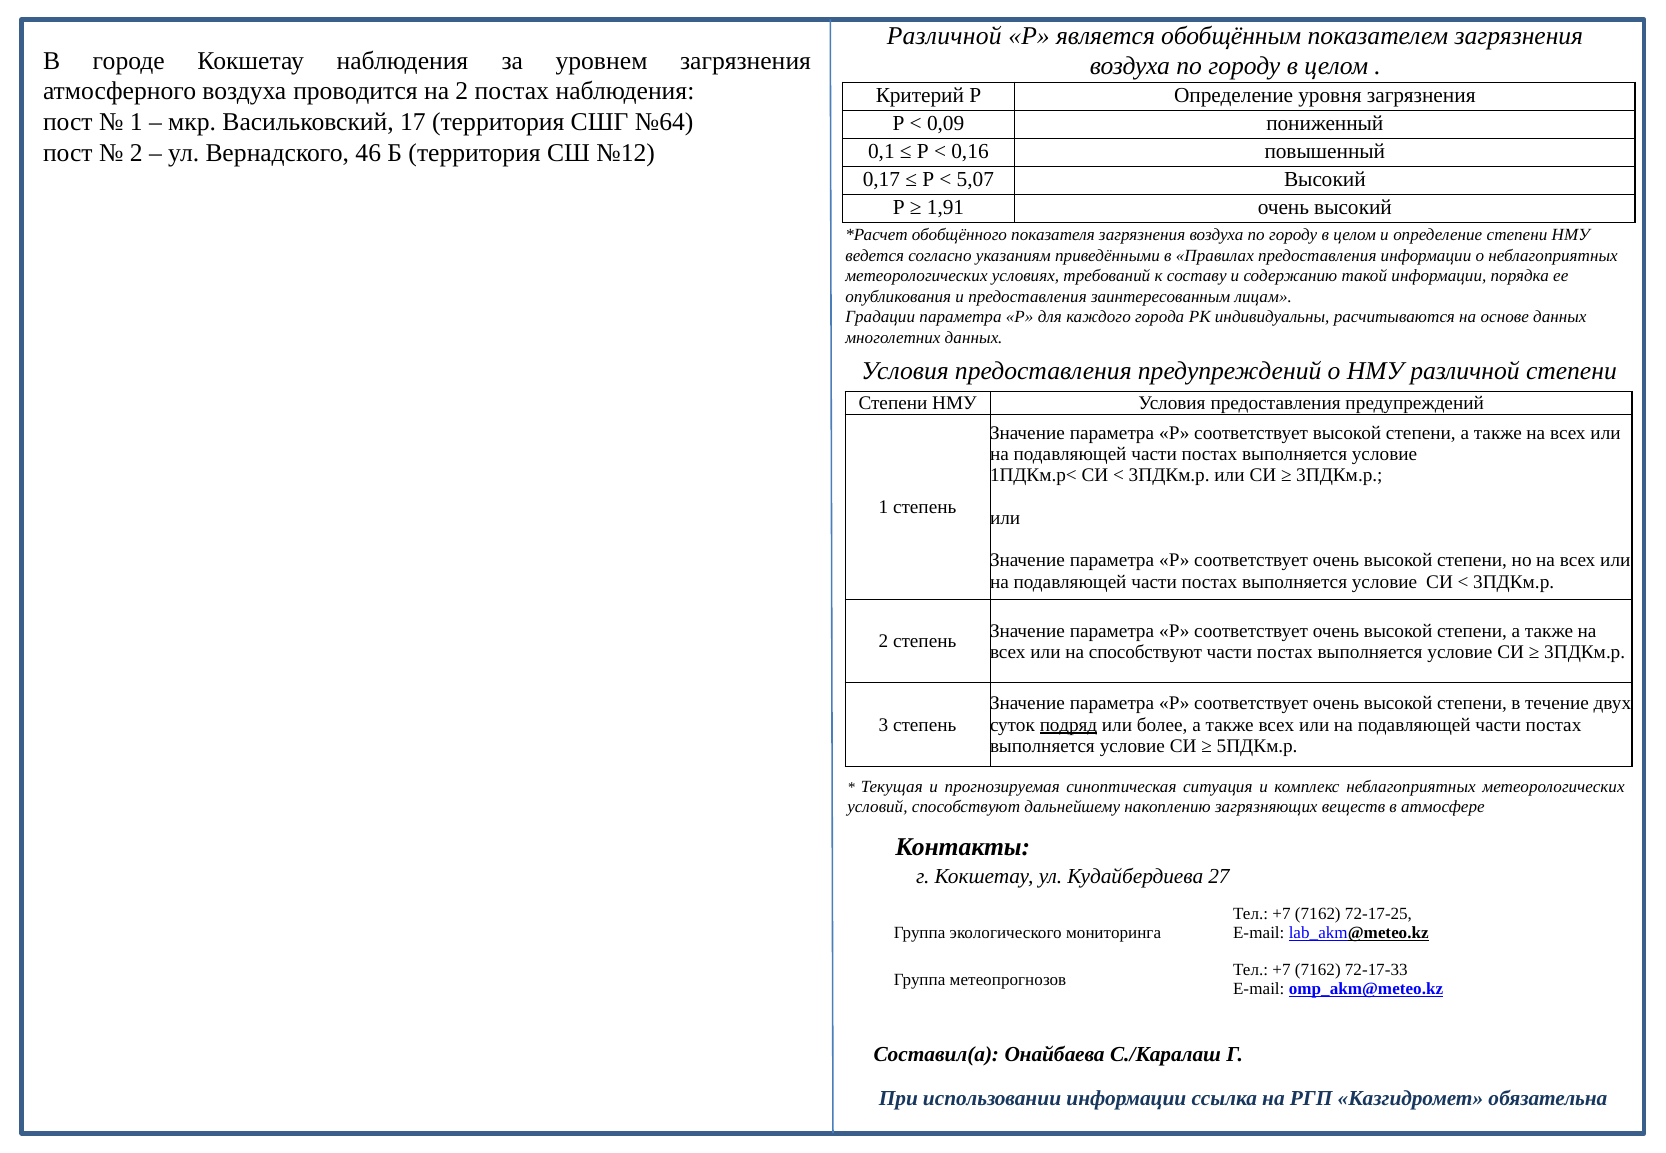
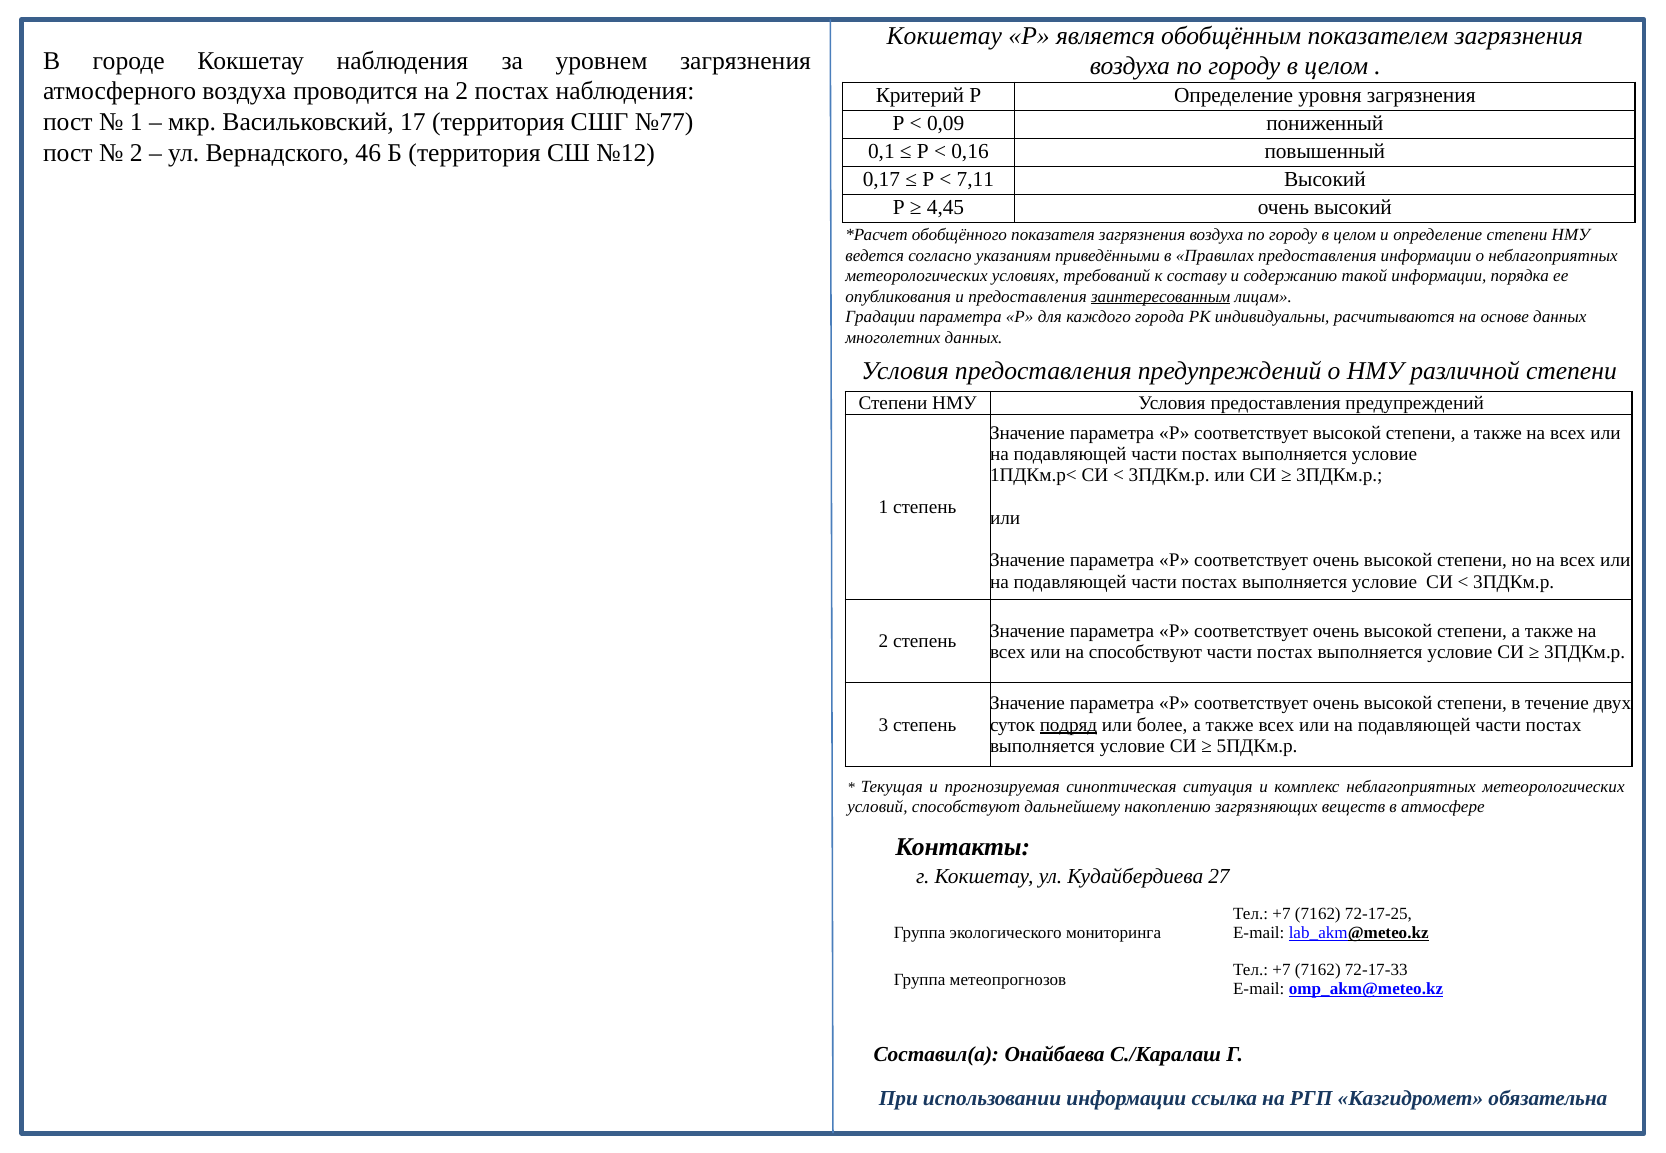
Различной: Различной -> Кокшетау (944, 36)
№64: №64 -> №77 (664, 122)
5,07: 5,07 -> 7,11 (975, 180)
1,91: 1,91 -> 4,45 (945, 208)
заинтересованным underline: none -> present (1161, 297)
